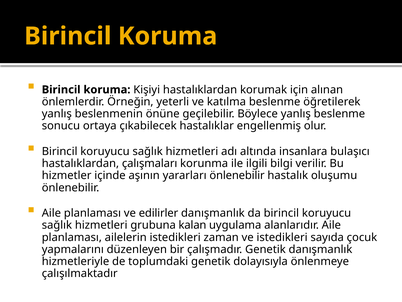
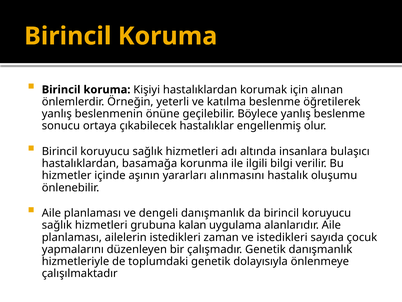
çalışmaları: çalışmaları -> basamağa (150, 163)
yararları önlenebilir: önlenebilir -> alınmasını (237, 175)
edilirler: edilirler -> dengeli (158, 213)
